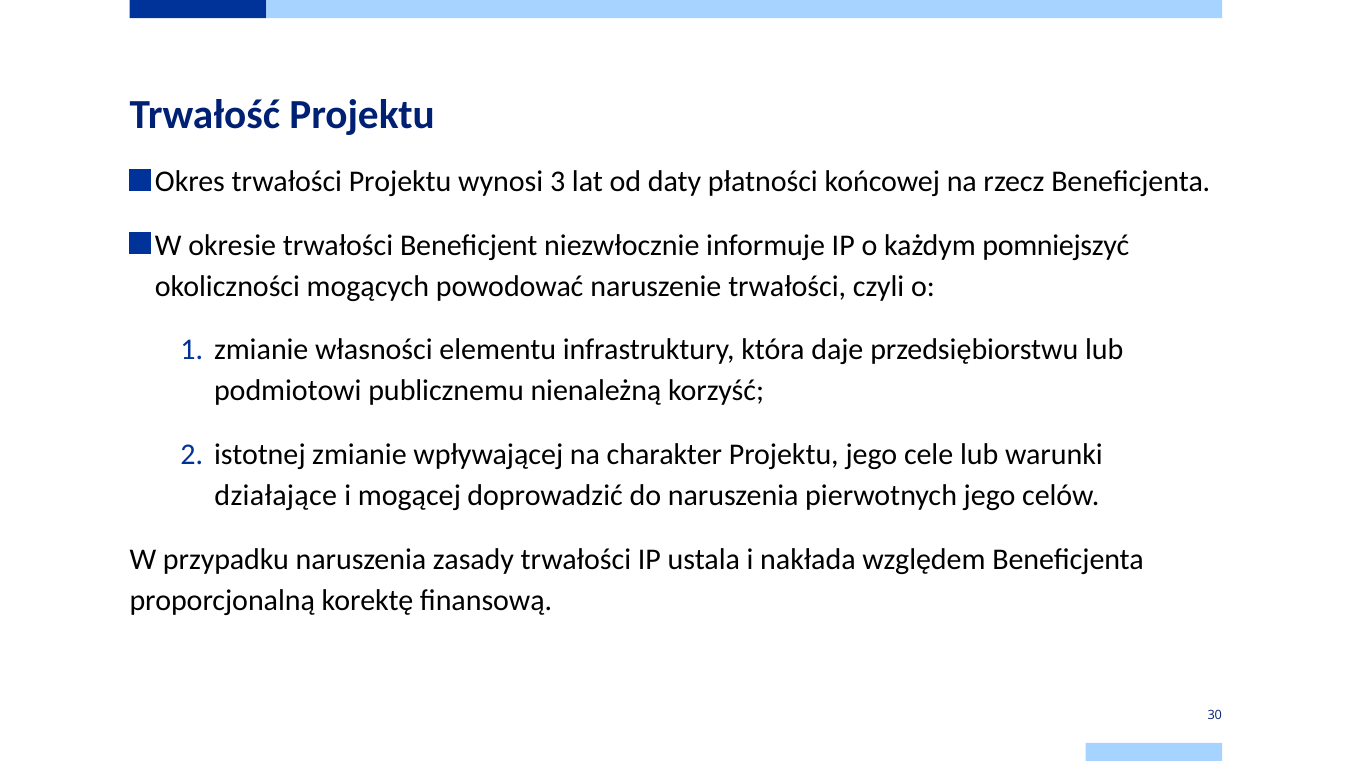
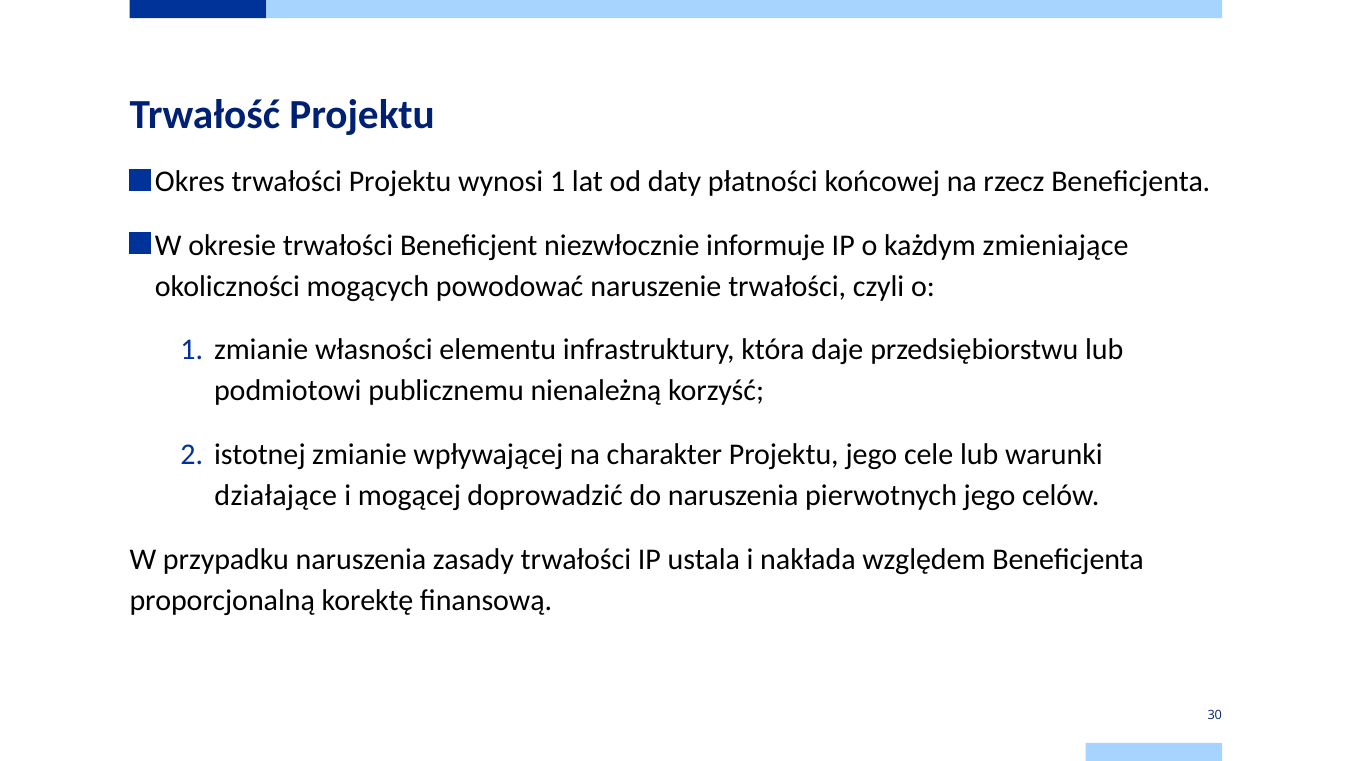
wynosi 3: 3 -> 1 (558, 182)
pomniejszyć: pomniejszyć -> zmieniające (1056, 245)
